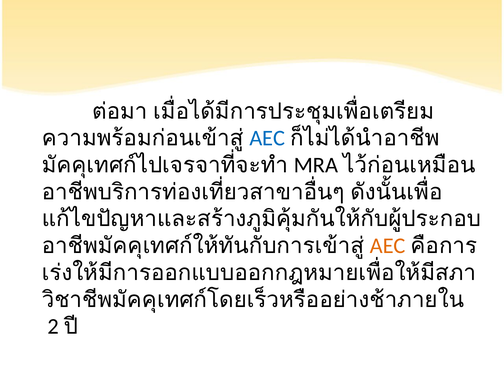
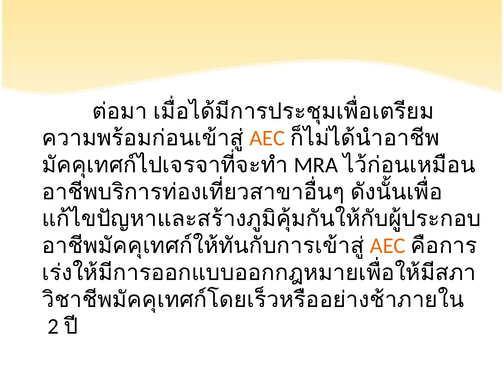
AEC colour: blue -> orange (267, 138)
